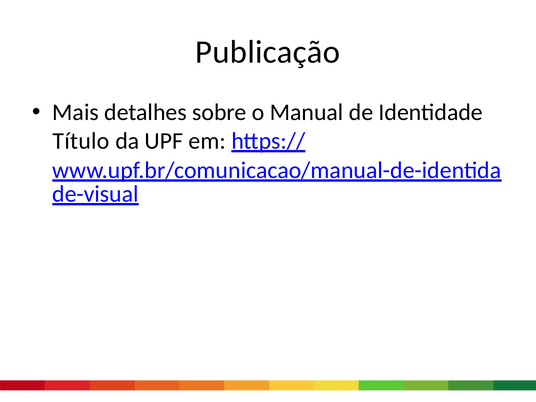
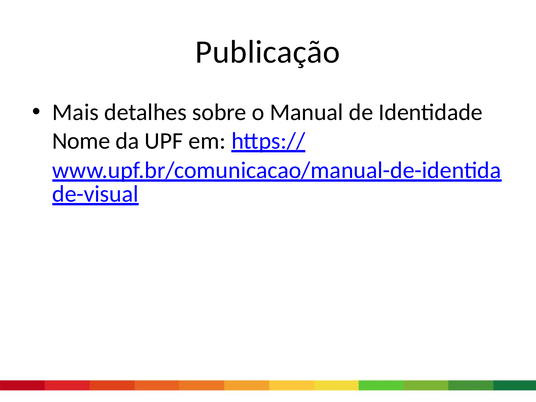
Título: Título -> Nome (81, 141)
